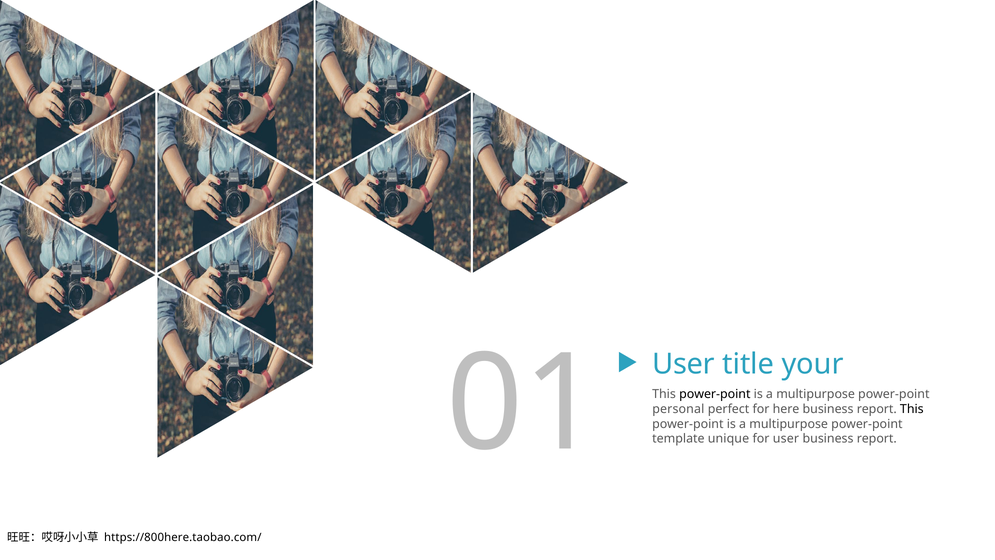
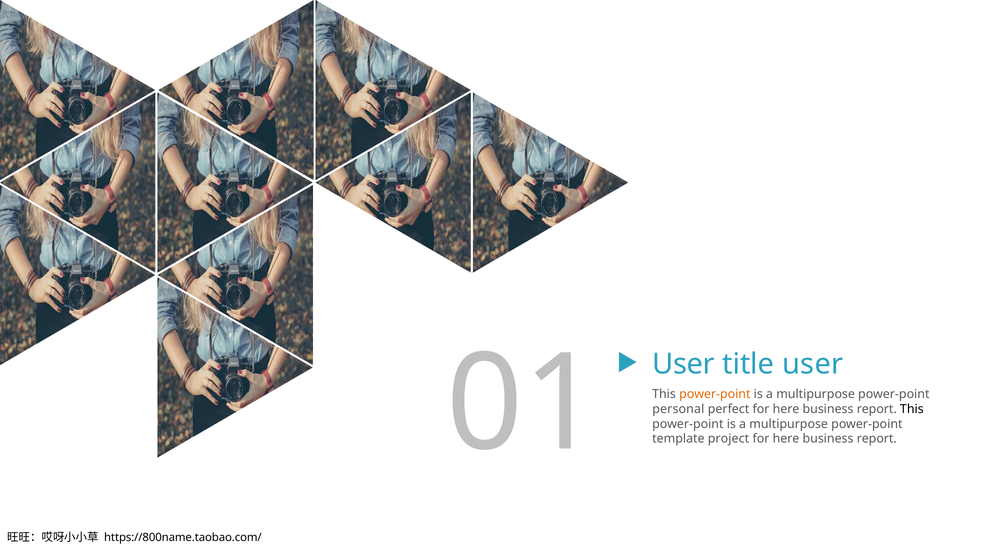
title your: your -> user (813, 364)
power-point colour: black -> orange (715, 394)
unique: unique -> project (728, 439)
user: user -> here (786, 439)
https://800here.taobao.com/: https://800here.taobao.com/ -> https://800name.taobao.com/ (183, 537)
